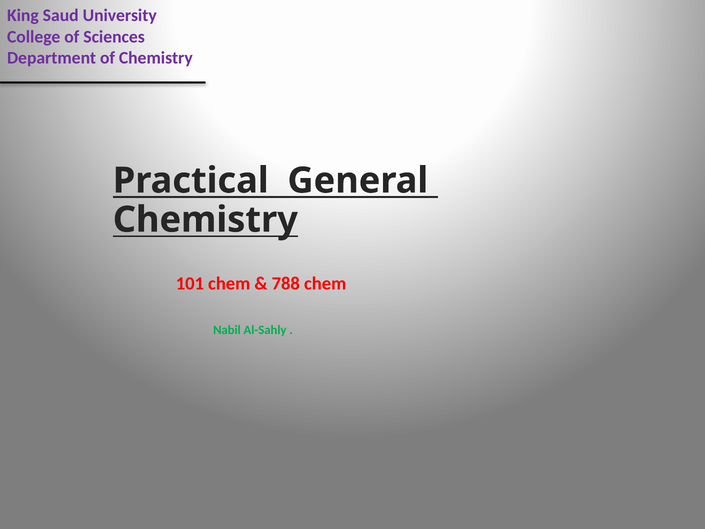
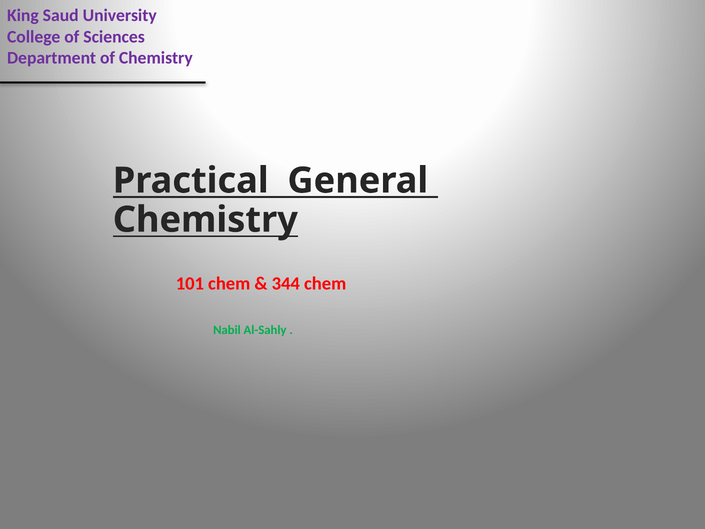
788: 788 -> 344 (286, 283)
